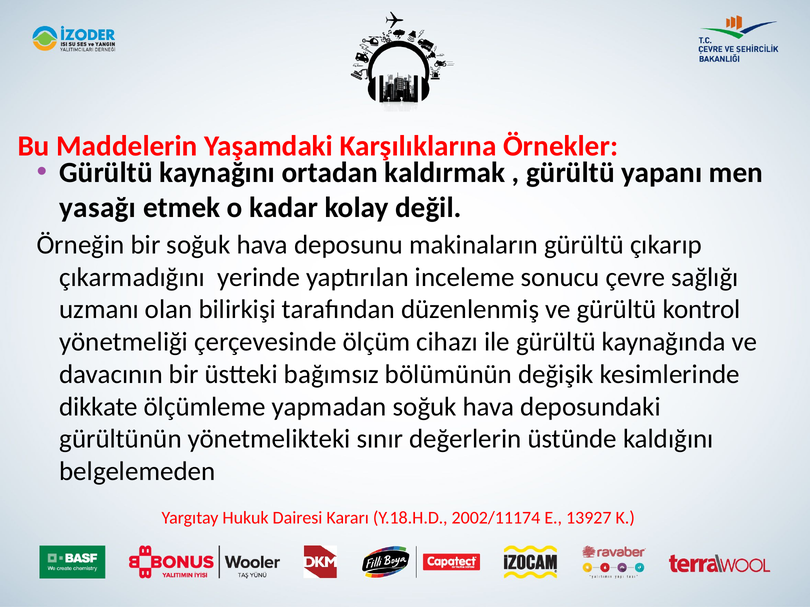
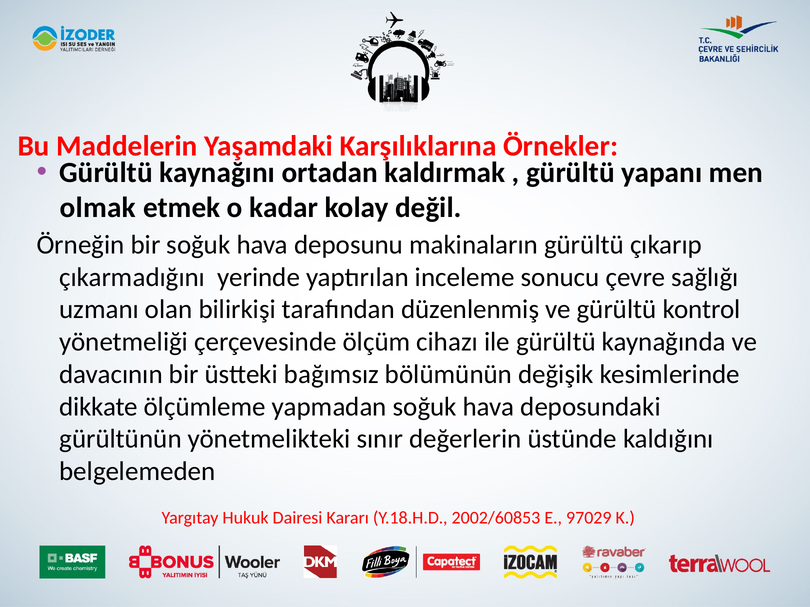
yasağı: yasağı -> olmak (98, 208)
2002/11174: 2002/11174 -> 2002/60853 (496, 518)
13927: 13927 -> 97029 (589, 518)
